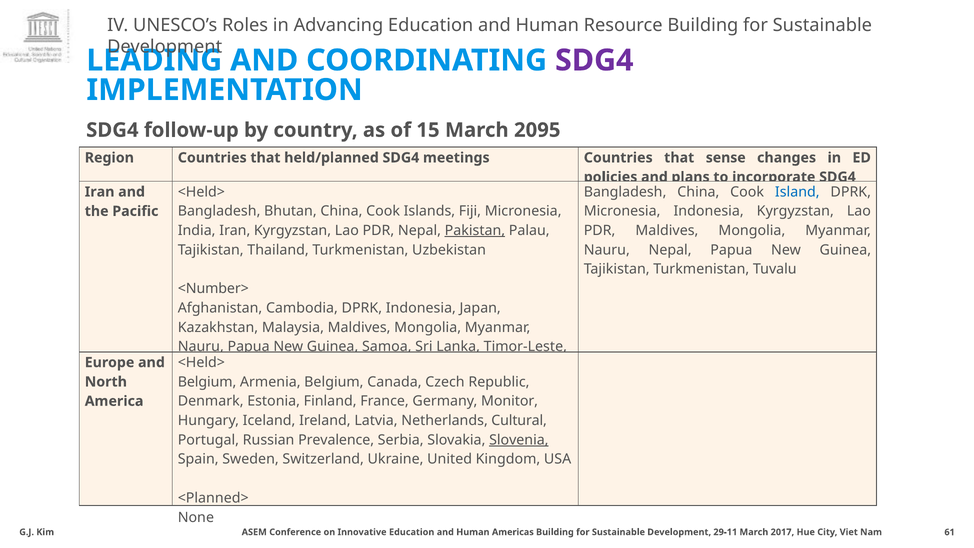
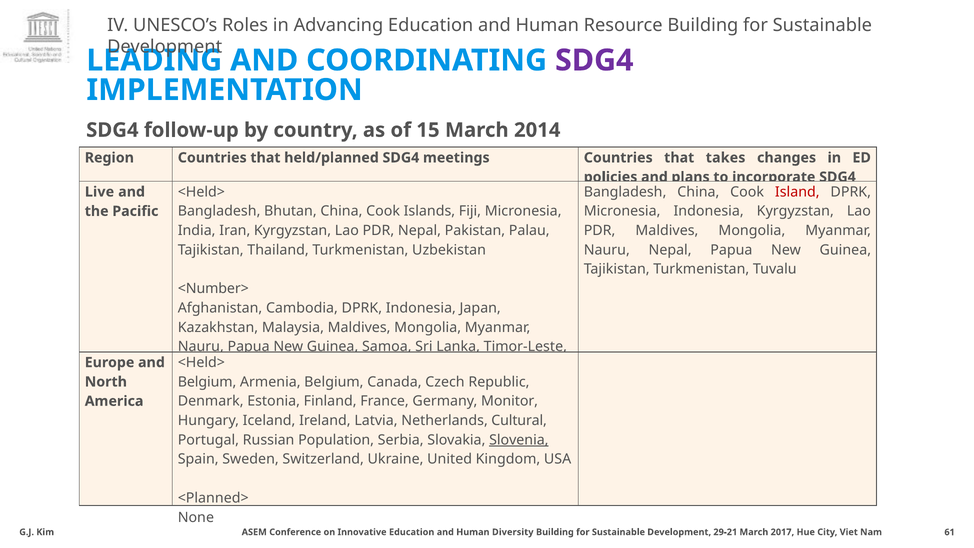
2095: 2095 -> 2014 (537, 130)
sense: sense -> takes (726, 158)
Island colour: blue -> red (797, 192)
Iran: Iran -> Live (100, 192)
Pakistan underline: present -> none (475, 231)
Prevalence: Prevalence -> Population (336, 440)
Americas: Americas -> Diversity (513, 532)
29-11: 29-11 -> 29-21 (725, 532)
